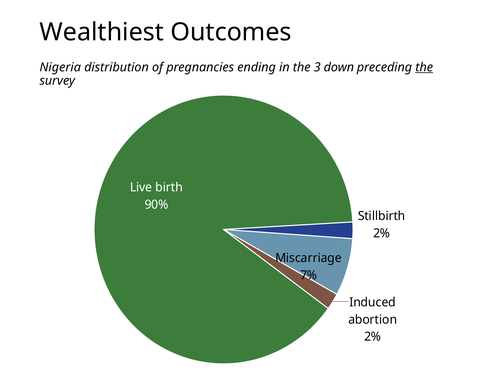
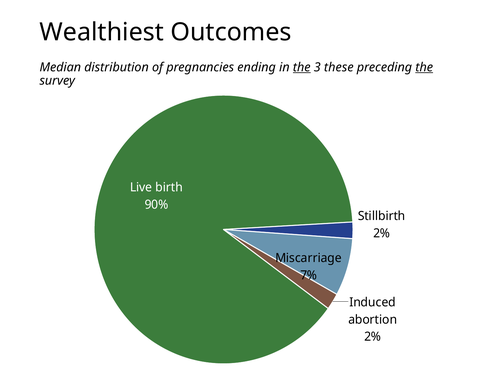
Nigeria: Nigeria -> Median (60, 67)
the underline: none -> present (302, 67)
down: down -> these (339, 67)
